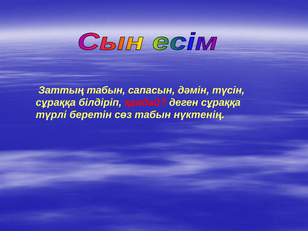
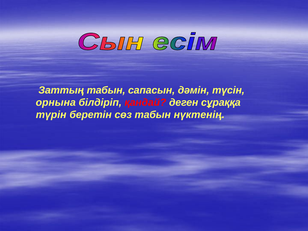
сұраққа: сұраққа -> орнына (56, 102)
түрлі: түрлі -> түрін (51, 115)
